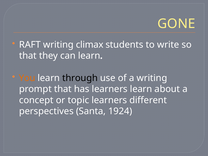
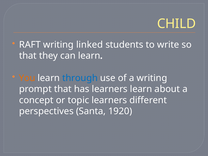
GONE: GONE -> CHILD (176, 24)
climax: climax -> linked (90, 45)
through colour: black -> blue (80, 78)
1924: 1924 -> 1920 (120, 111)
